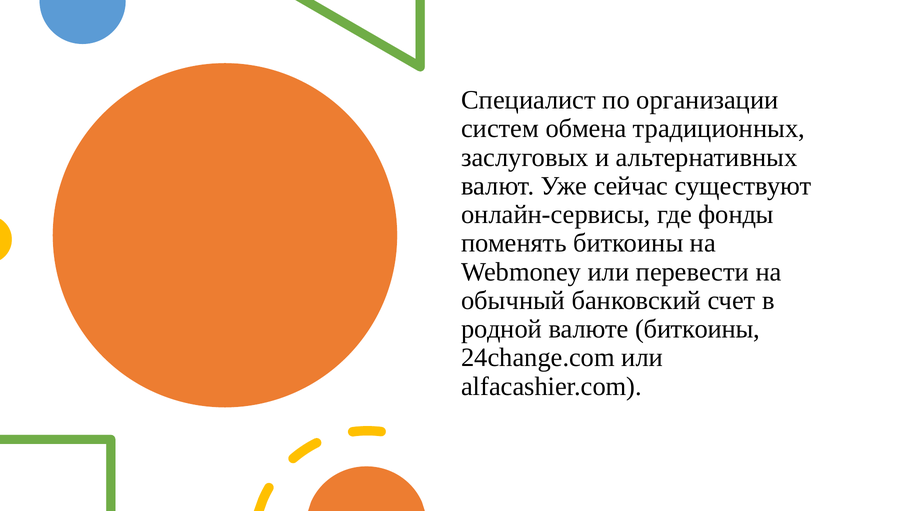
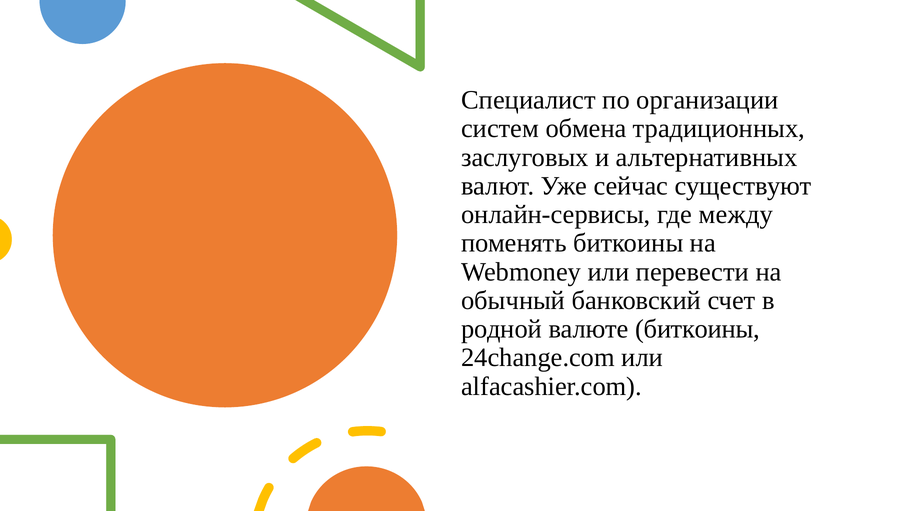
фонды: фонды -> между (736, 215)
